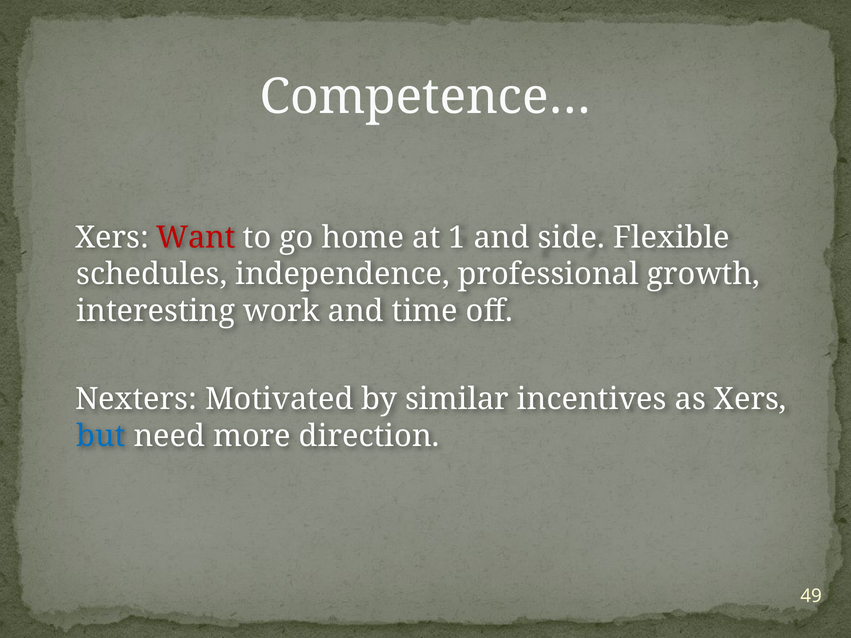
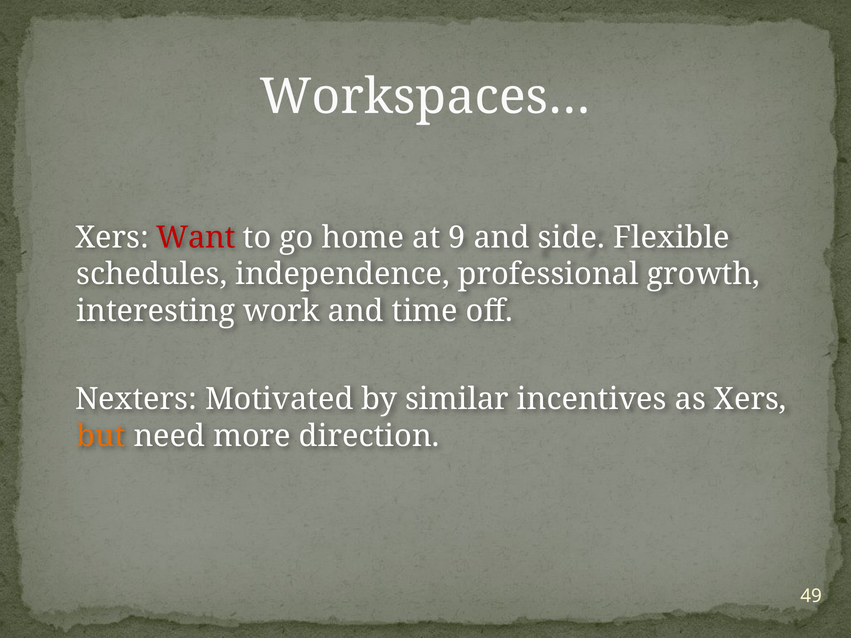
Competence…: Competence… -> Workspaces… (425, 97)
1: 1 -> 9 (457, 238)
but colour: blue -> orange (101, 436)
